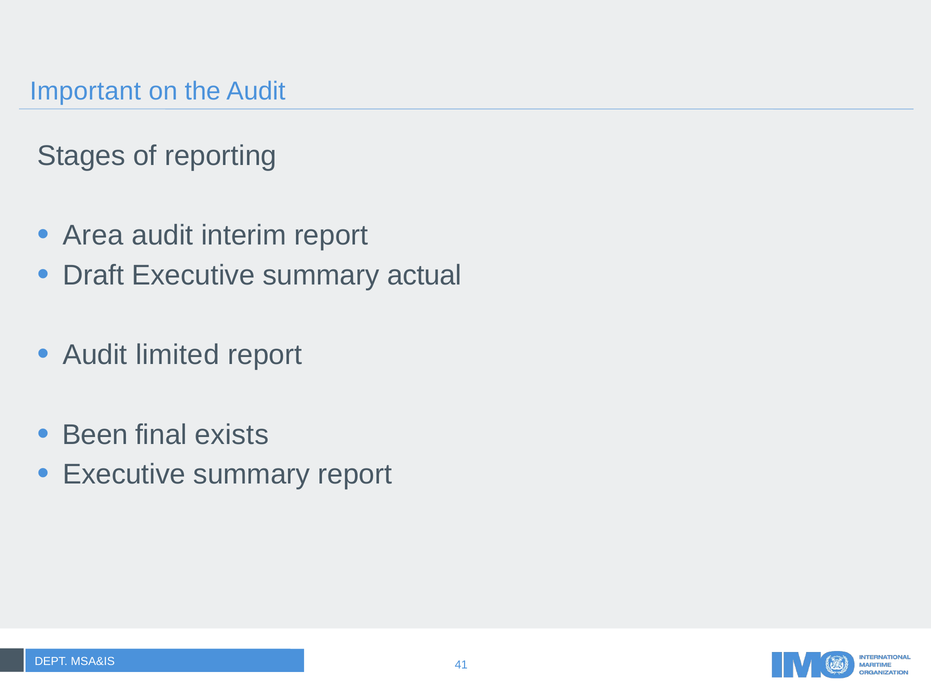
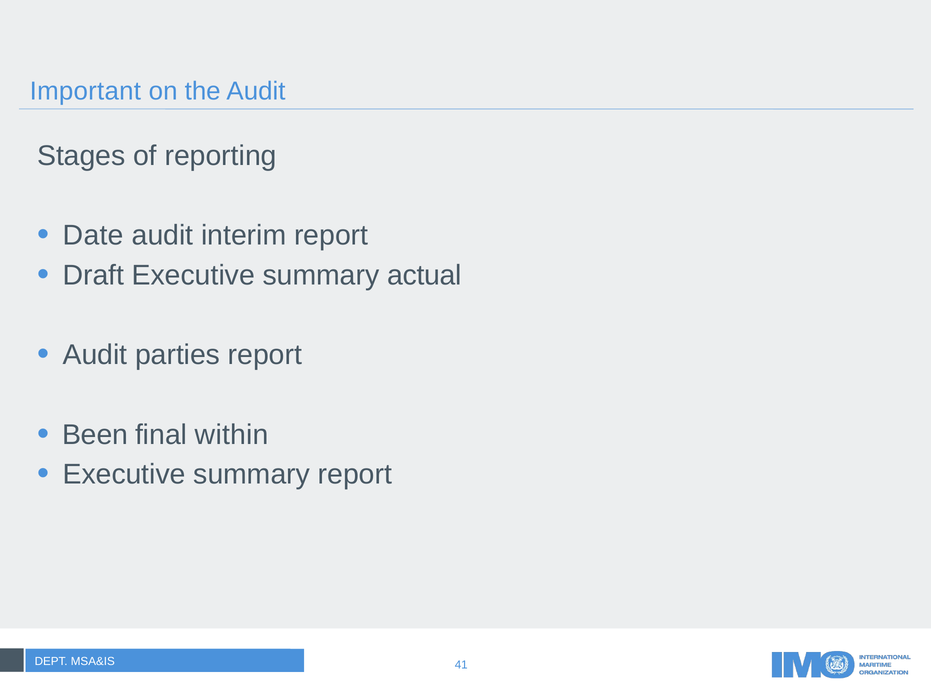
Area: Area -> Date (93, 235)
limited: limited -> parties (178, 355)
exists: exists -> within (232, 434)
